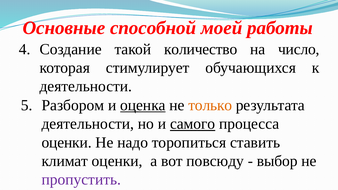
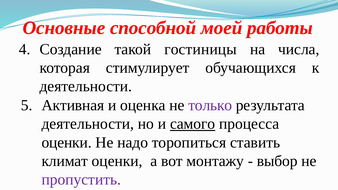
количество: количество -> гостиницы (201, 49)
число: число -> числа (299, 49)
Разбором: Разбором -> Активная (73, 105)
оценка underline: present -> none (143, 105)
только colour: orange -> purple (210, 105)
повсюду: повсюду -> монтажу (215, 161)
